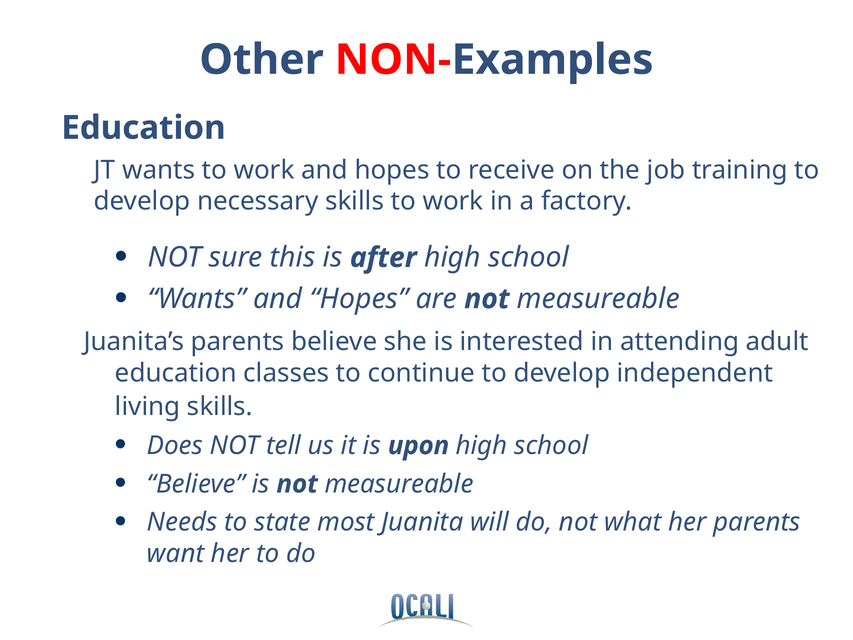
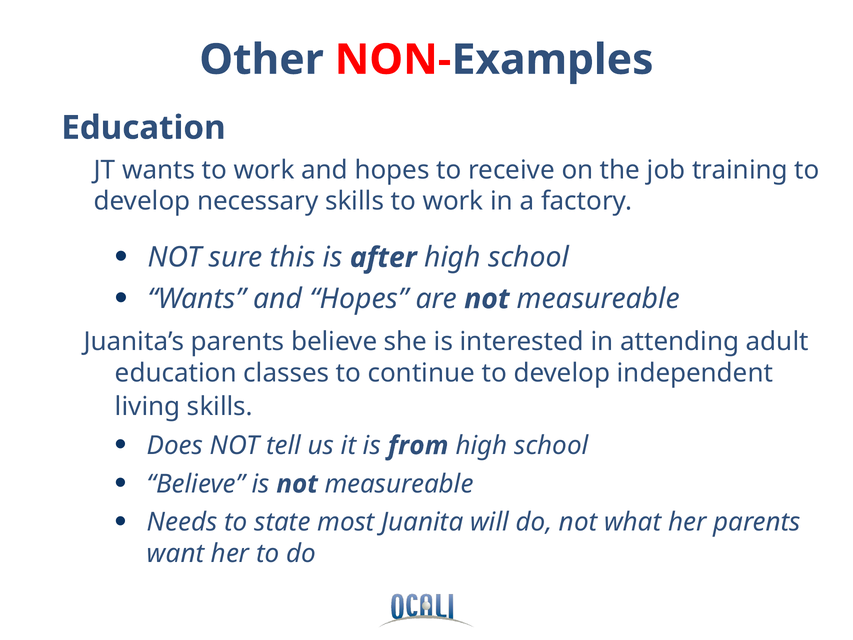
upon: upon -> from (418, 445)
